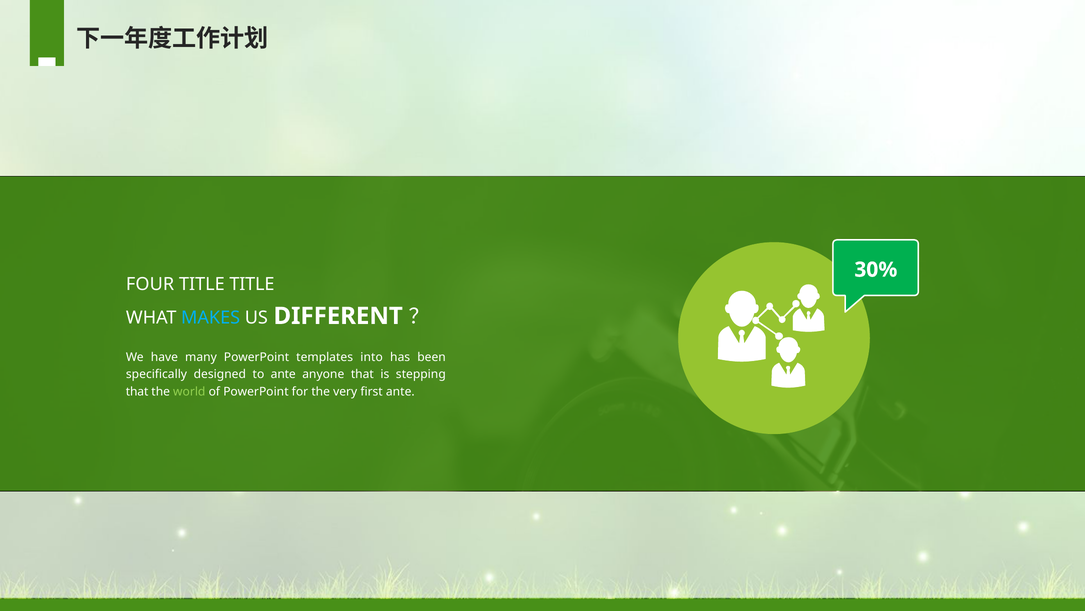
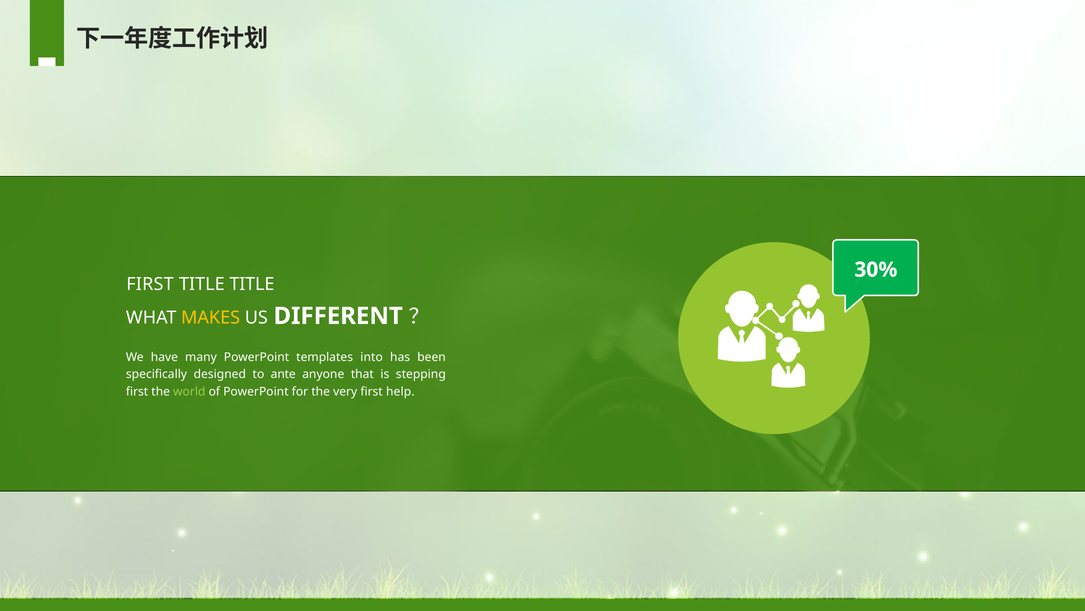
FOUR: FOUR -> FIRST (150, 284)
MAKES colour: light blue -> yellow (211, 318)
that: that -> first (137, 391)
first ante: ante -> help (400, 391)
